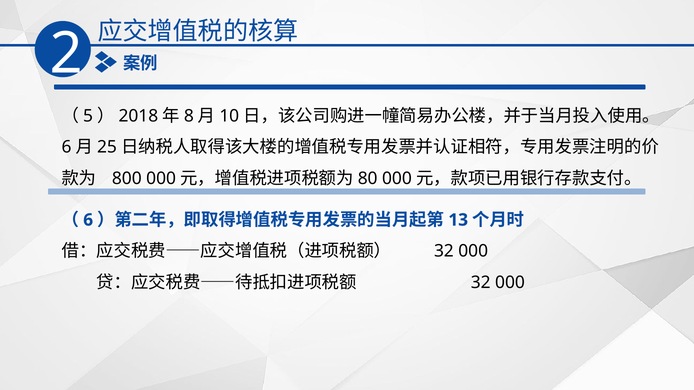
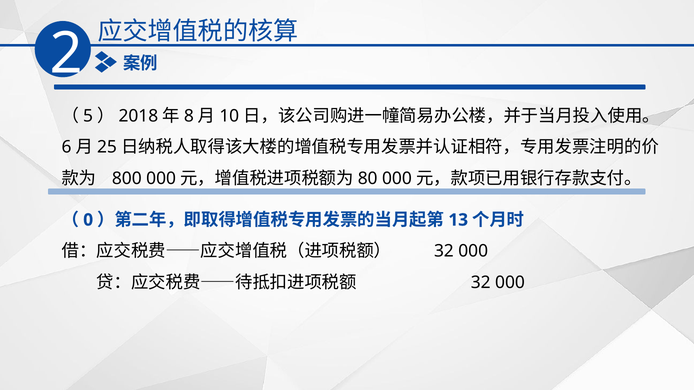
6: 6 -> 0 (88, 220)
